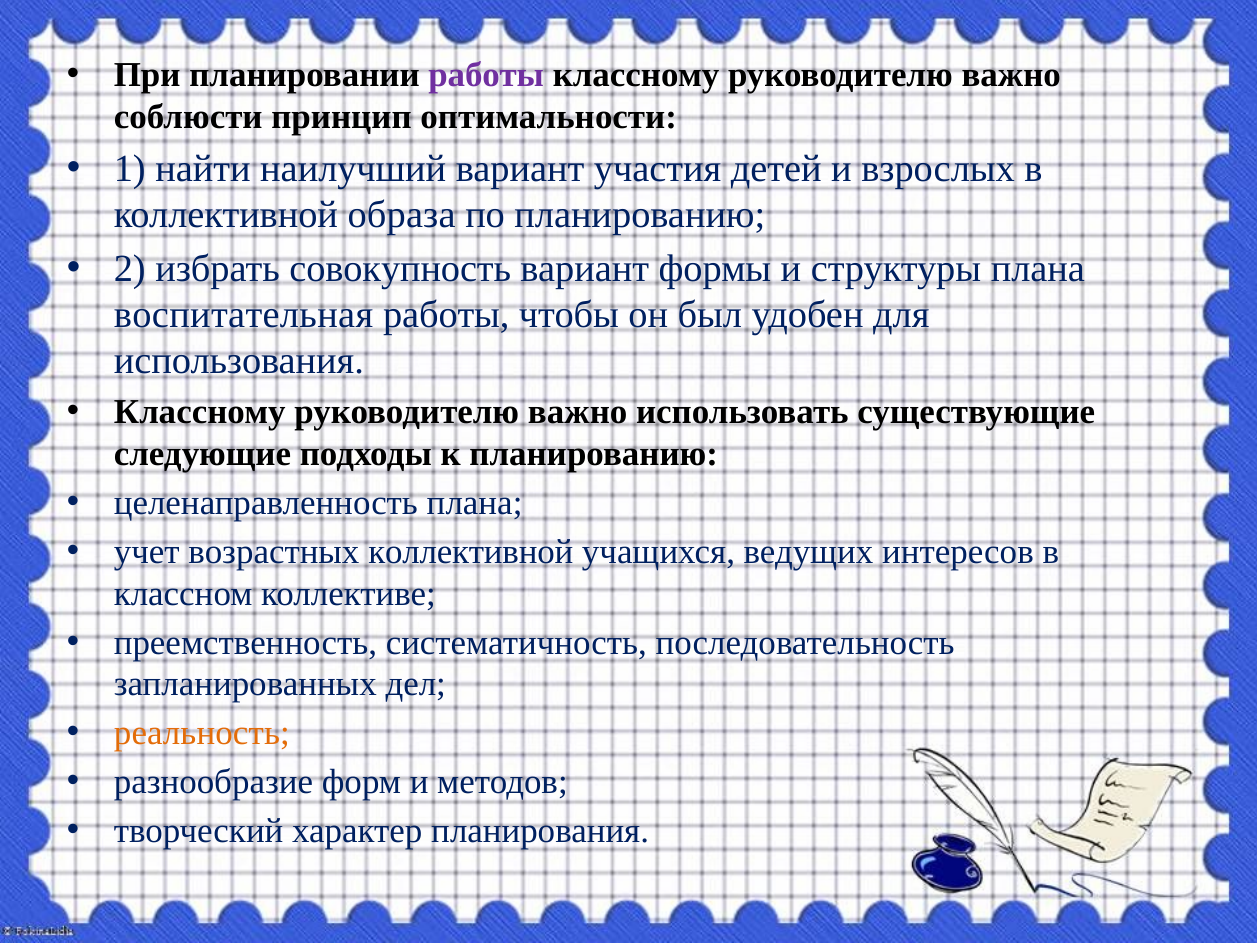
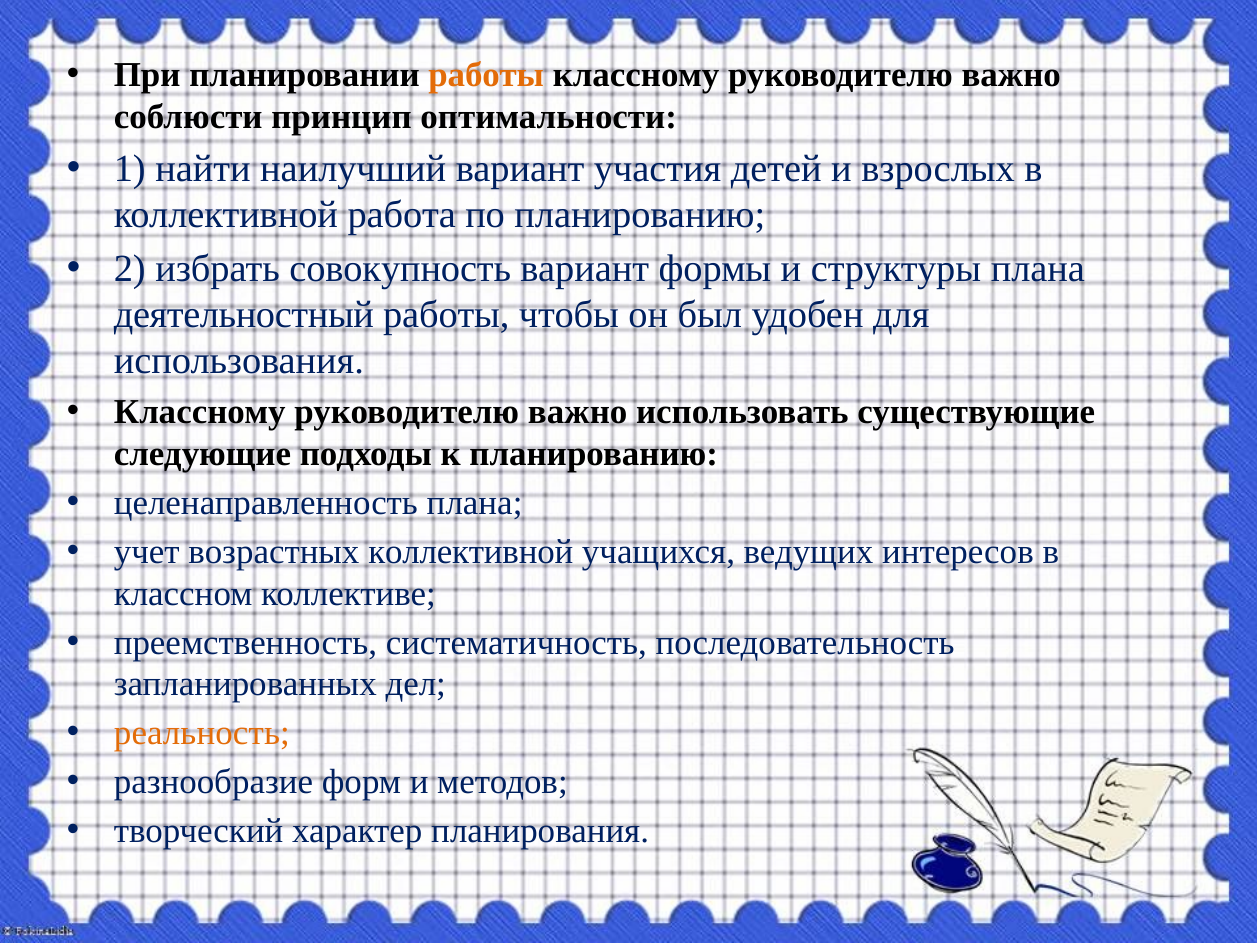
работы colour: purple -> orange (486, 75)
образа: образа -> работа (402, 215)
воспитательная: воспитательная -> деятельностный (244, 315)
